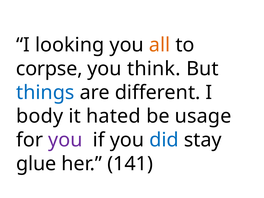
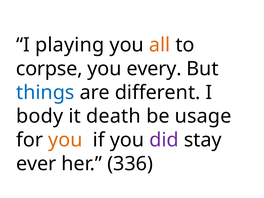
looking: looking -> playing (70, 45)
think: think -> every (154, 69)
hated: hated -> death (113, 116)
you colour: purple -> orange (65, 140)
did colour: blue -> purple (164, 140)
glue: glue -> ever (36, 164)
141: 141 -> 336 (130, 164)
